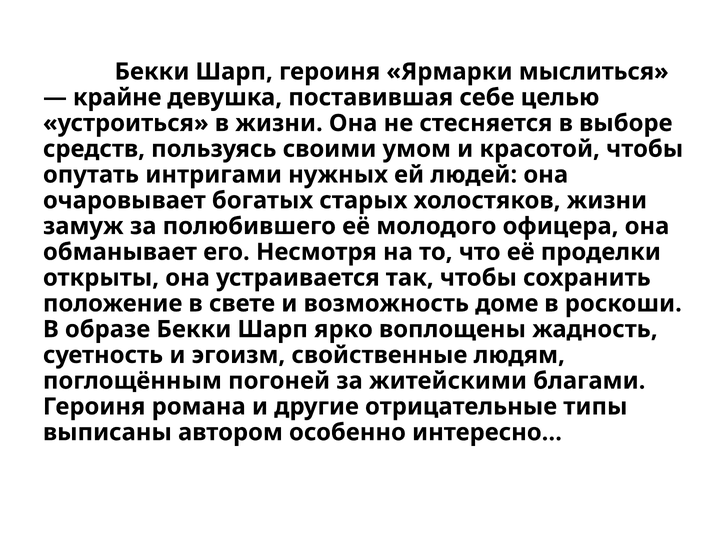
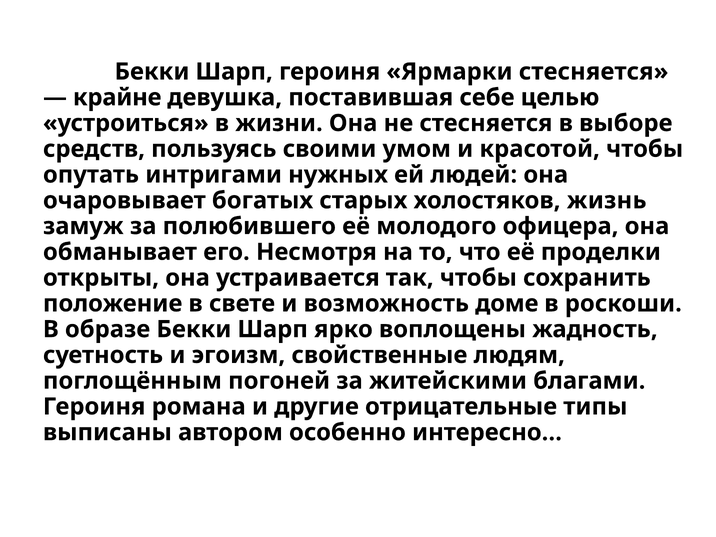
Ярмарки мыслиться: мыслиться -> стесняется (594, 72)
холостяков жизни: жизни -> жизнь (607, 200)
